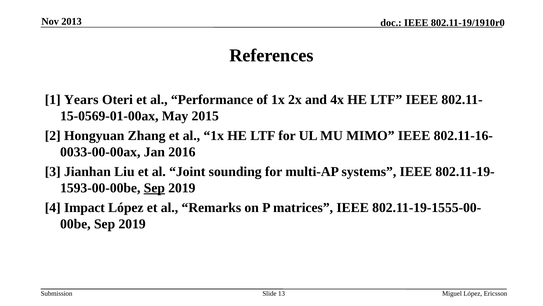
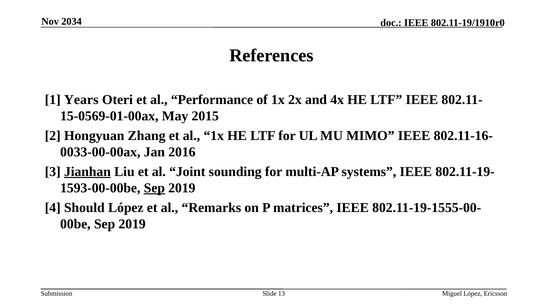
2013: 2013 -> 2034 (72, 22)
Jianhan underline: none -> present (87, 171)
Impact: Impact -> Should (84, 207)
